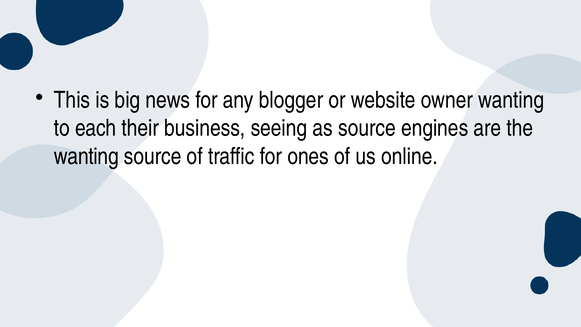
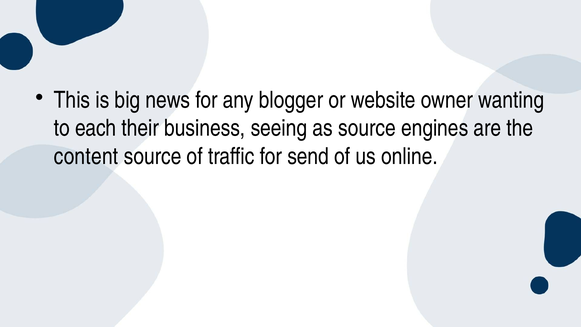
wanting: wanting -> content (86, 156)
ones: ones -> send (308, 156)
